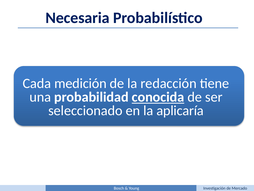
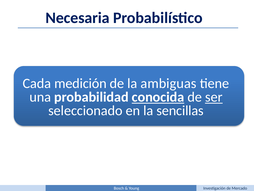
redacción: redacción -> ambiguas (168, 83)
ser underline: none -> present (214, 97)
aplicaría: aplicaría -> sencillas (180, 110)
